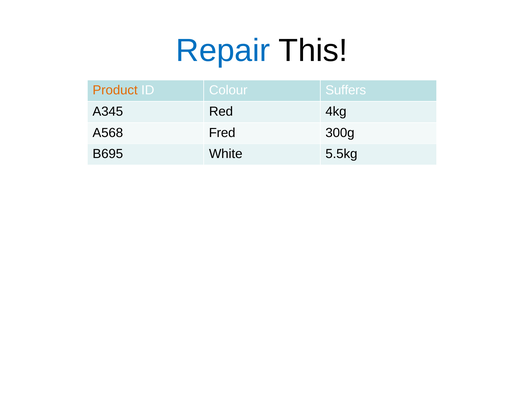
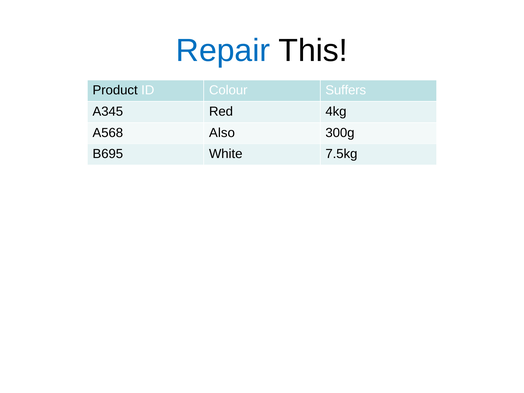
Product colour: orange -> black (115, 90)
Fred: Fred -> Also (222, 133)
5.5kg: 5.5kg -> 7.5kg (341, 154)
